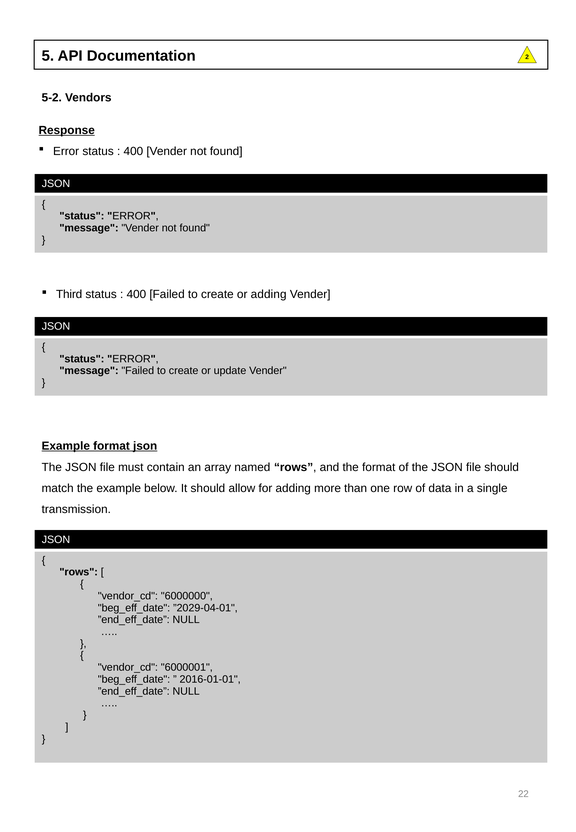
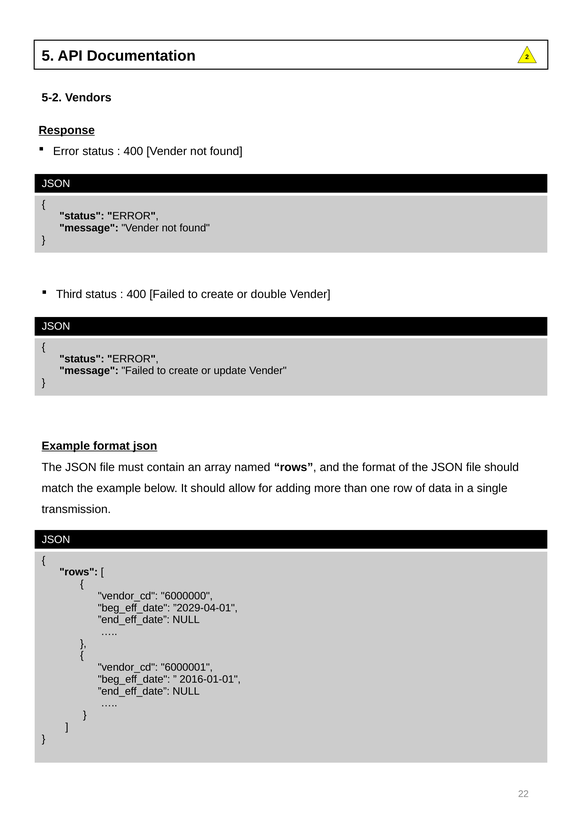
or adding: adding -> double (269, 294)
